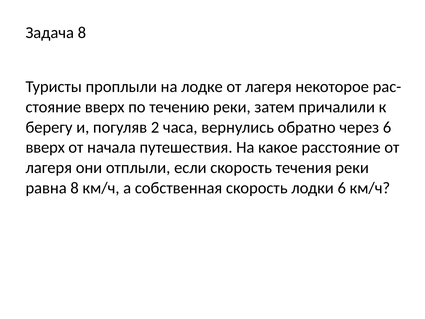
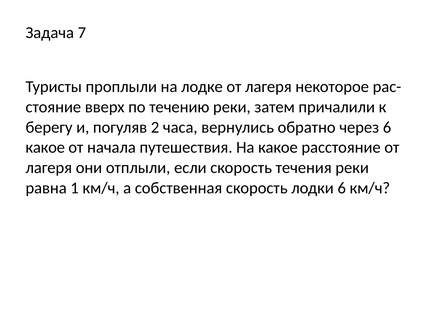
Задача 8: 8 -> 7 (82, 33)
вверх: вверх -> какое (45, 147)
равна 8: 8 -> 1 (75, 188)
